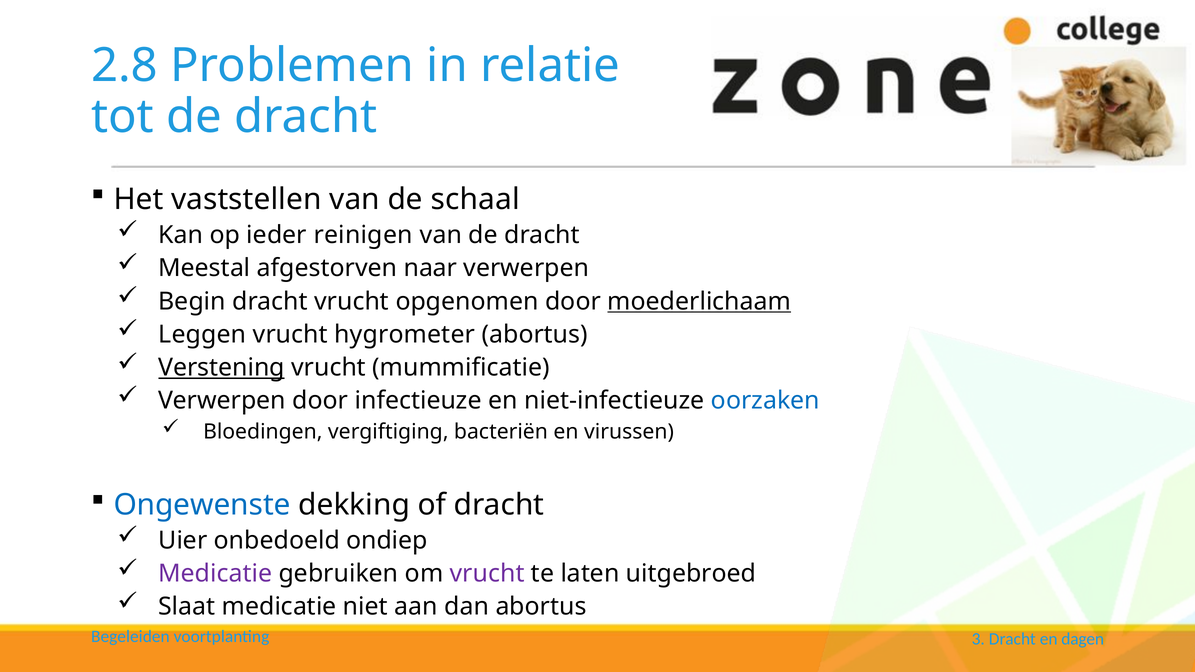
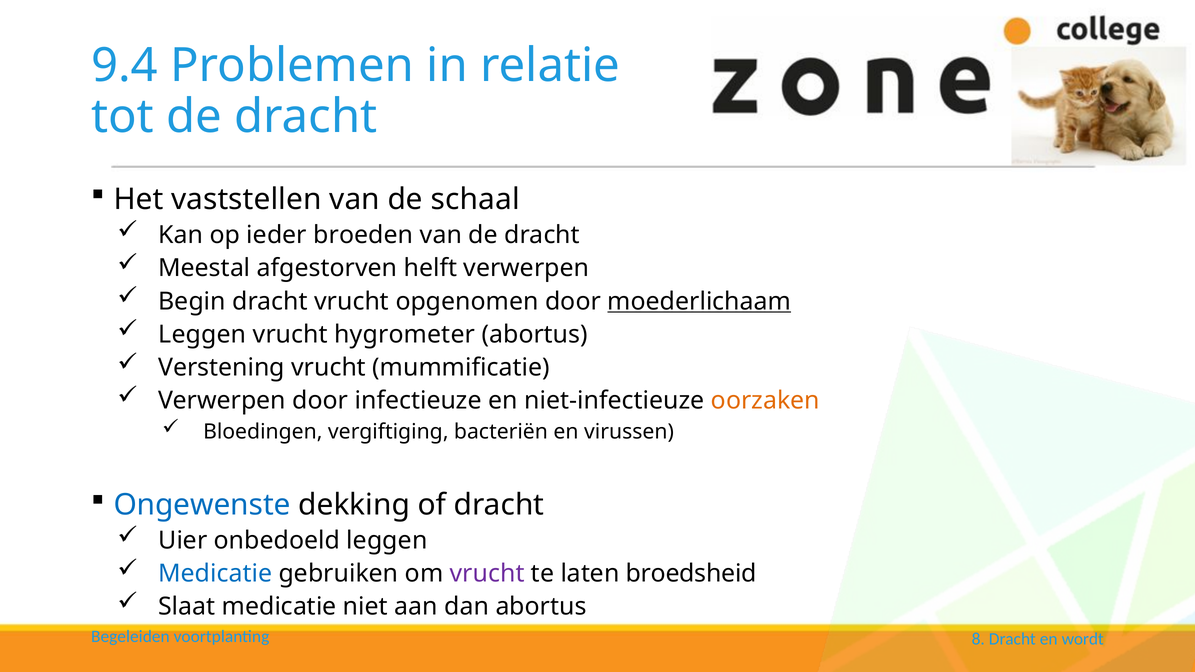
2.8: 2.8 -> 9.4 (124, 65)
reinigen: reinigen -> broeden (363, 235)
naar: naar -> helft (430, 268)
Verstening underline: present -> none (222, 368)
oorzaken colour: blue -> orange (765, 401)
onbedoeld ondiep: ondiep -> leggen (387, 541)
Medicatie colour: purple -> blue (215, 574)
uitgebroed: uitgebroed -> broedsheid (691, 574)
3: 3 -> 8 (978, 639)
dagen: dagen -> wordt (1083, 639)
